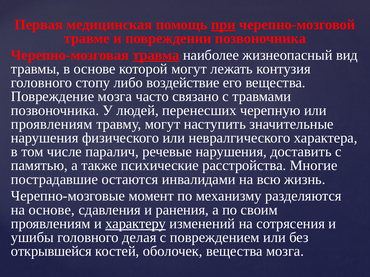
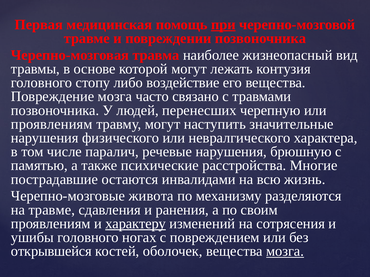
травма underline: present -> none (156, 55)
доставить: доставить -> брюшную (301, 152)
момент: момент -> живота (151, 196)
на основе: основе -> травме (52, 210)
делая: делая -> ногах (139, 238)
мозга underline: none -> present (285, 252)
